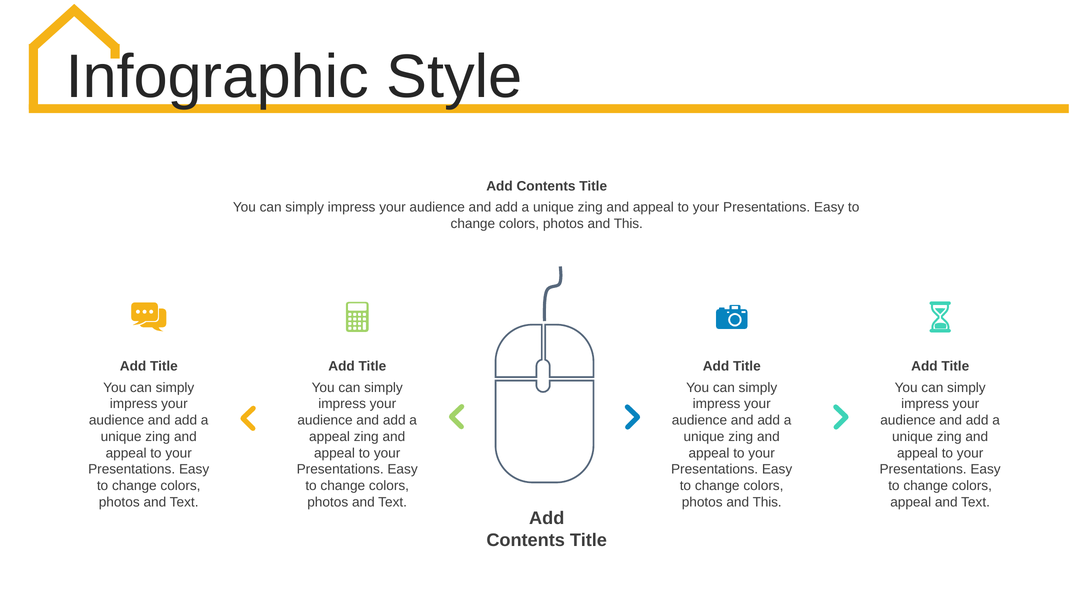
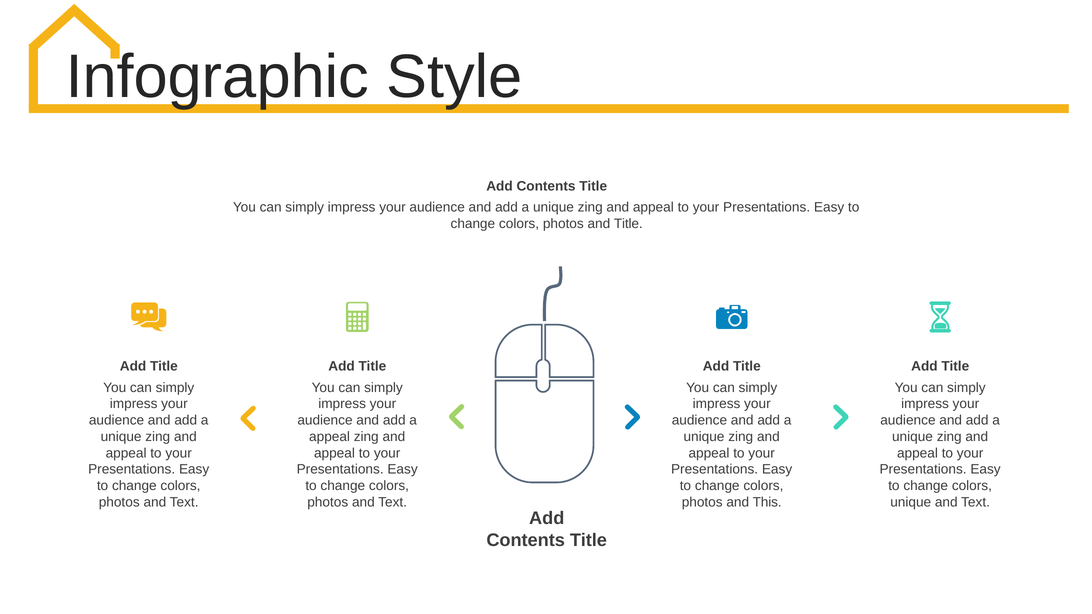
This: This -> Title (628, 224)
appeal: appeal -> unique (911, 502)
